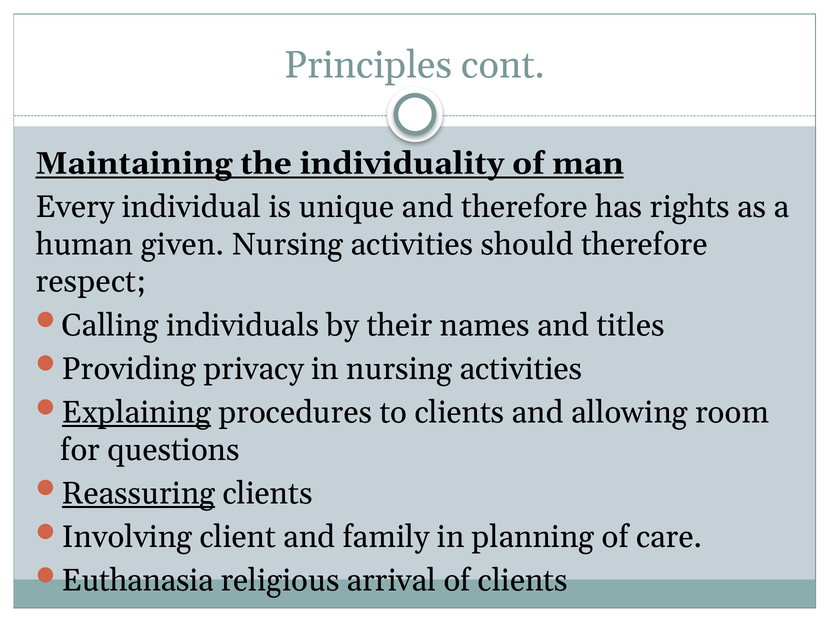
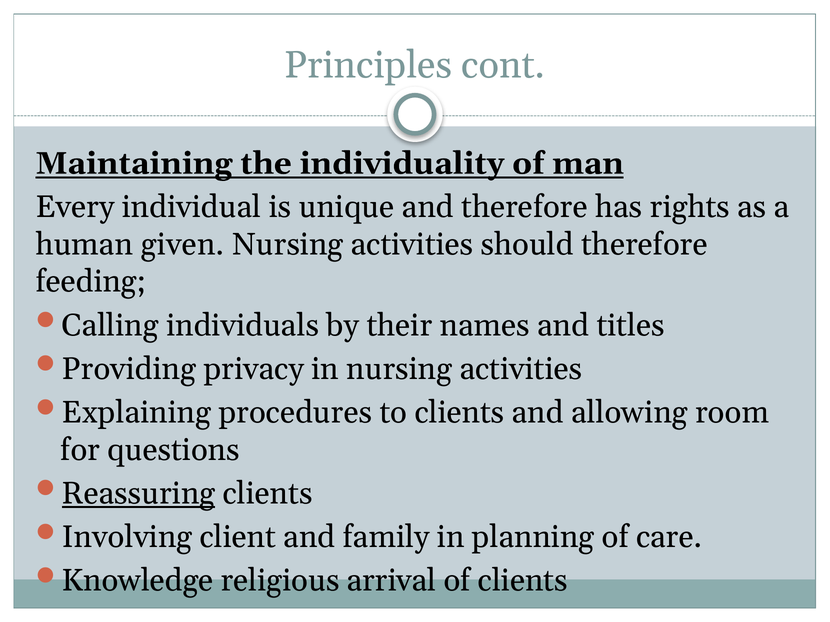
respect: respect -> feeding (91, 282)
Explaining underline: present -> none (137, 413)
Euthanasia: Euthanasia -> Knowledge (138, 581)
